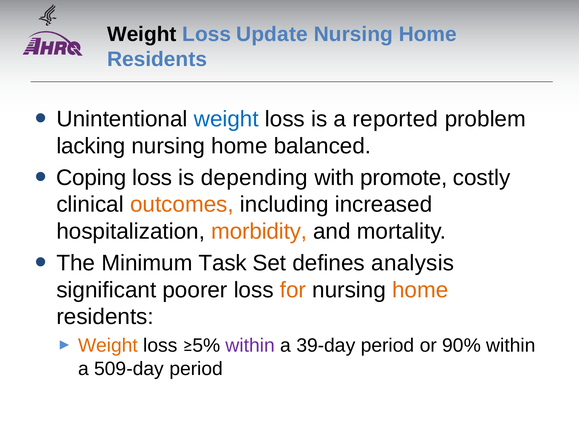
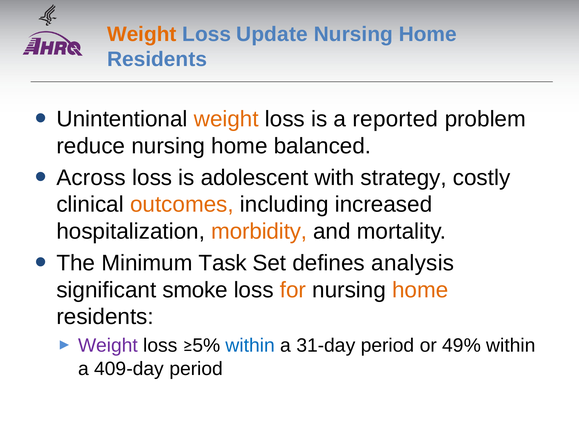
Weight colour: black -> orange (142, 34)
weight colour: blue -> orange (226, 119)
lacking: lacking -> reduce (91, 146)
Coping: Coping -> Across (91, 178)
depending: depending -> adolescent (255, 178)
promote: promote -> strategy (404, 178)
poorer: poorer -> smoke (195, 290)
Weight colour: orange -> purple (108, 346)
within colour: purple -> blue (250, 346)
39-day: 39-day -> 31-day (326, 346)
90%: 90% -> 49% (462, 346)
509-day: 509-day -> 409-day (129, 369)
